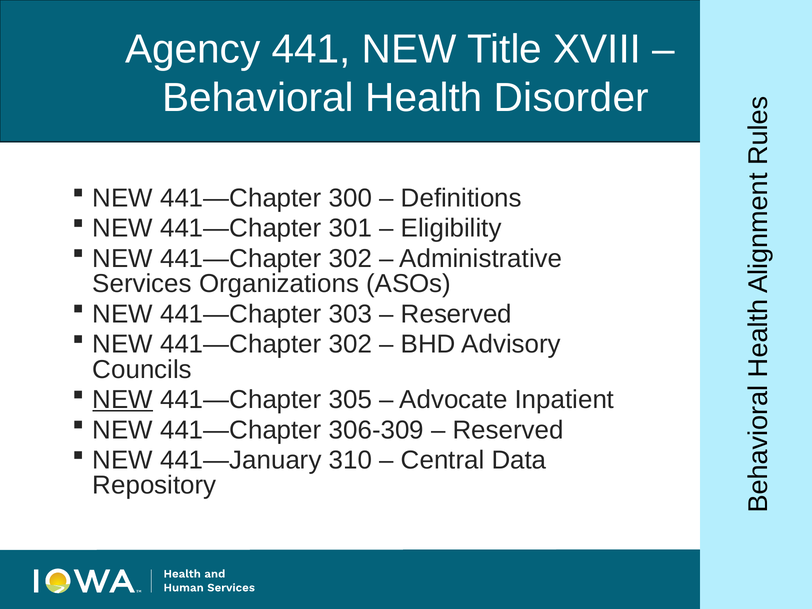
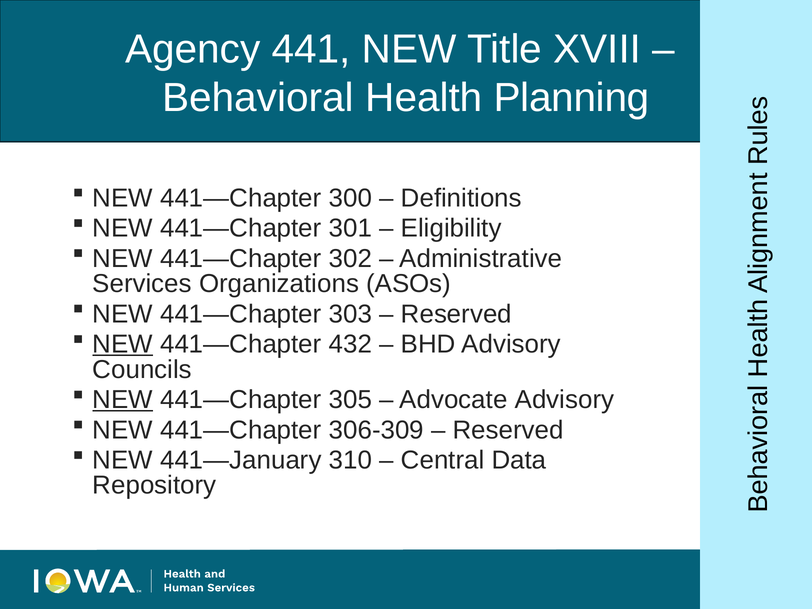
Disorder: Disorder -> Planning (572, 98)
NEW underline: none -> present (123, 344)
302: 302 -> 432 (350, 344)
Advocate Inpatient: Inpatient -> Advisory (564, 400)
